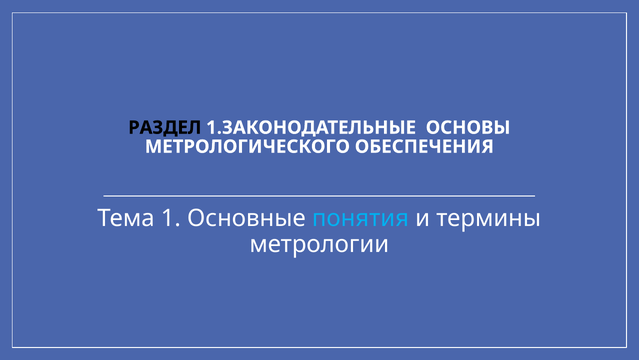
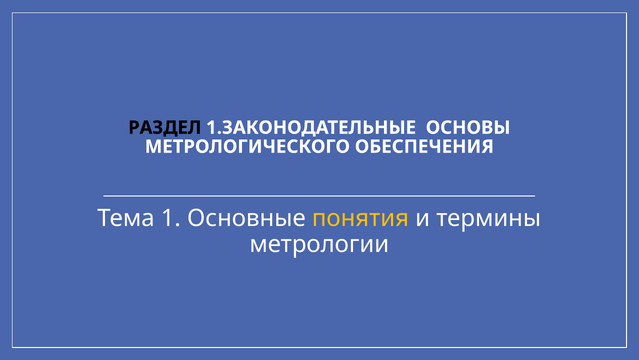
понятия colour: light blue -> yellow (360, 218)
